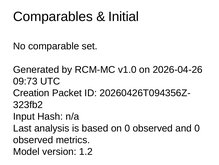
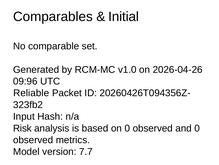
09:73: 09:73 -> 09:96 (25, 81)
Creation: Creation -> Reliable (31, 93)
Last: Last -> Risk (22, 128)
1.2: 1.2 -> 7.7 (86, 151)
